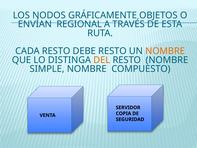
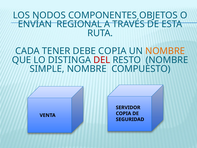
GRÁFICAMENTE: GRÁFICAMENTE -> COMPONENTES (103, 15)
CADA RESTO: RESTO -> TENER (56, 51)
DEBE RESTO: RESTO -> COPIA (112, 51)
DEL colour: orange -> red (102, 60)
